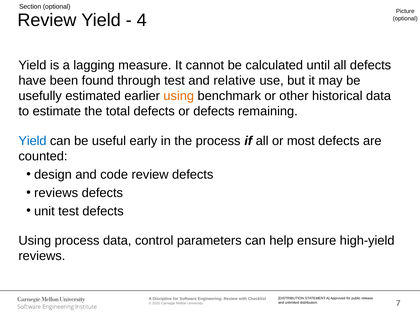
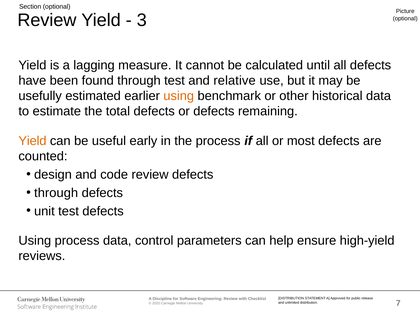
4: 4 -> 3 (142, 20)
Yield colour: blue -> orange (32, 141)
reviews: reviews -> through (56, 193)
